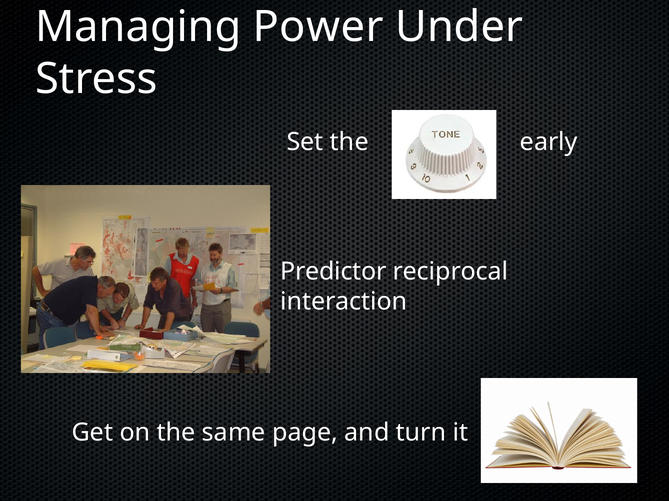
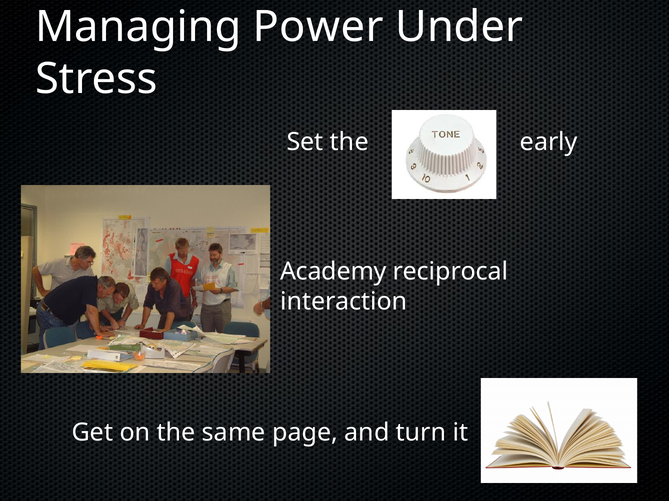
Predictor: Predictor -> Academy (333, 272)
